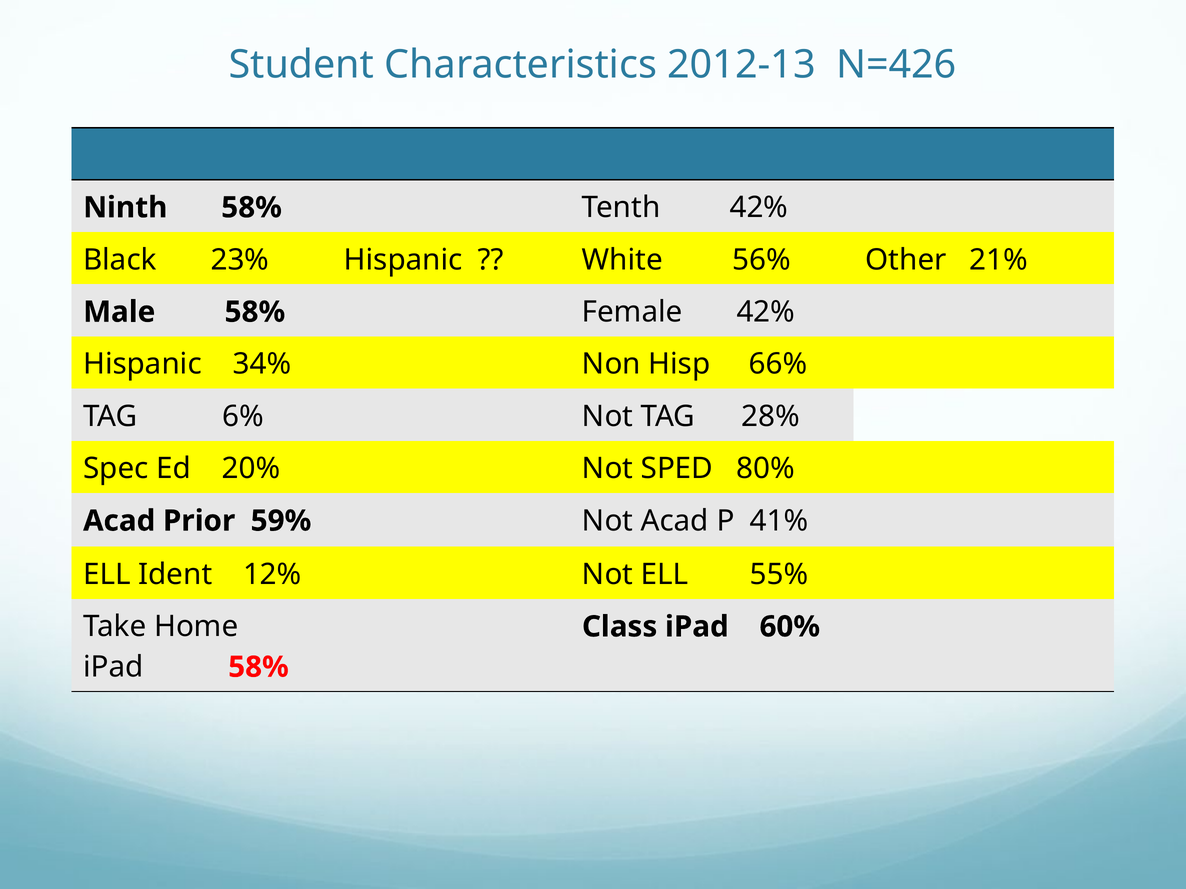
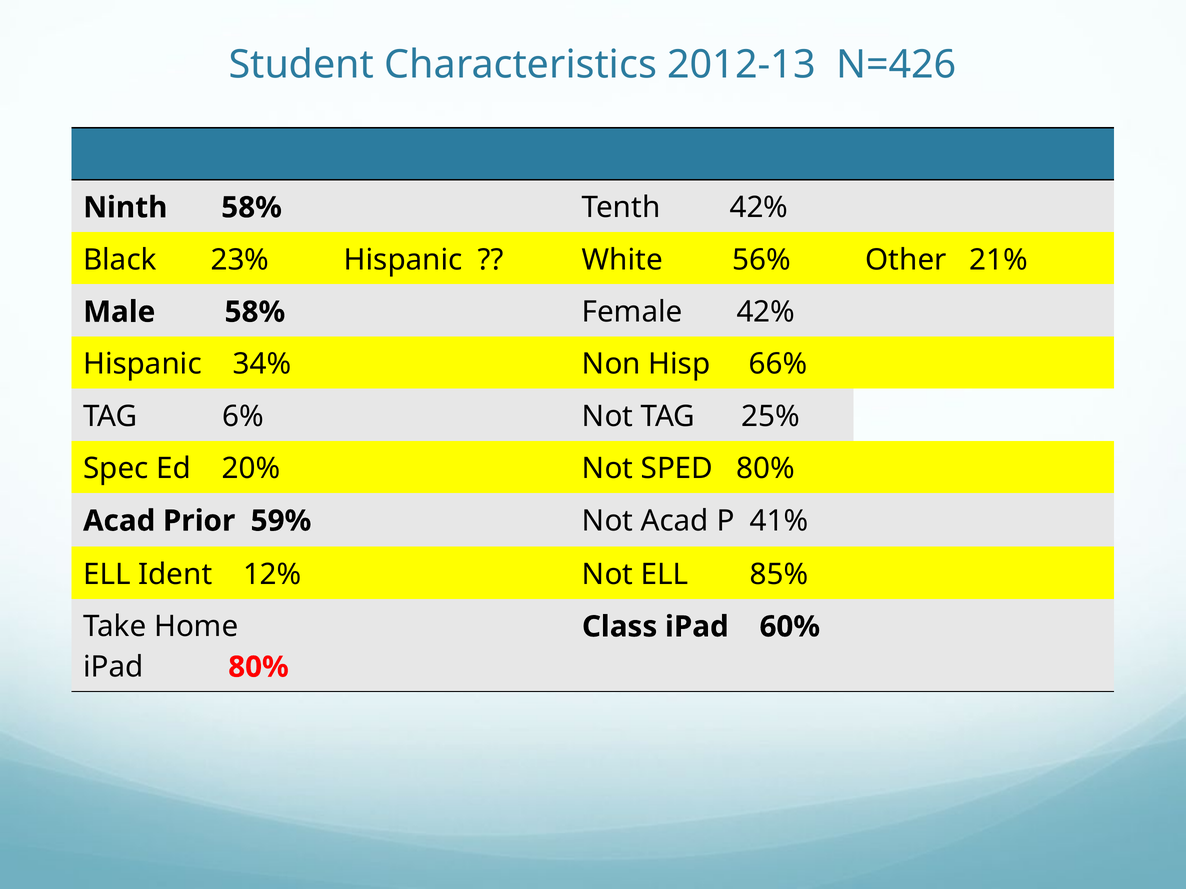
28%: 28% -> 25% (771, 417)
55%: 55% -> 85% (779, 575)
iPad 58%: 58% -> 80% (258, 667)
